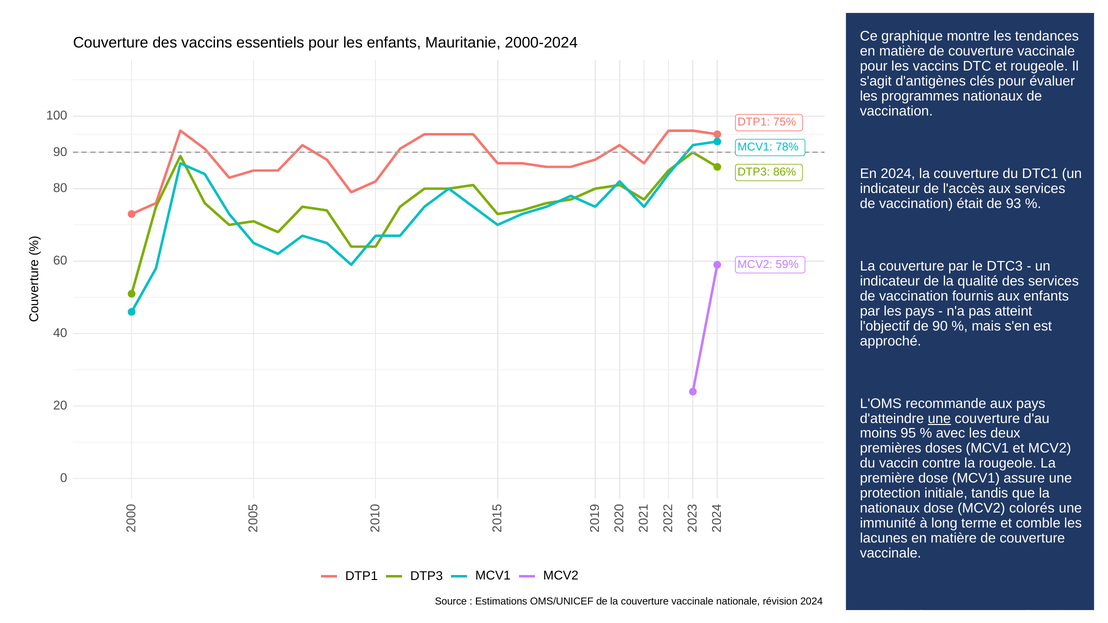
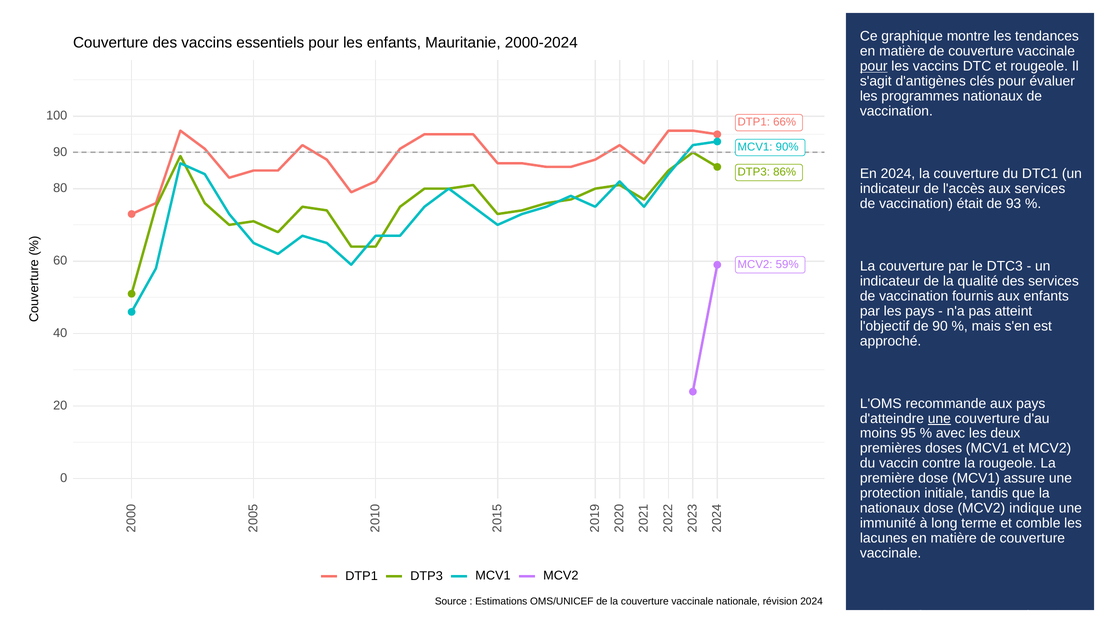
pour underline: none -> present (874, 66)
75%: 75% -> 66% (785, 122)
78%: 78% -> 90% (787, 147)
colorés: colorés -> indique (1032, 508)
